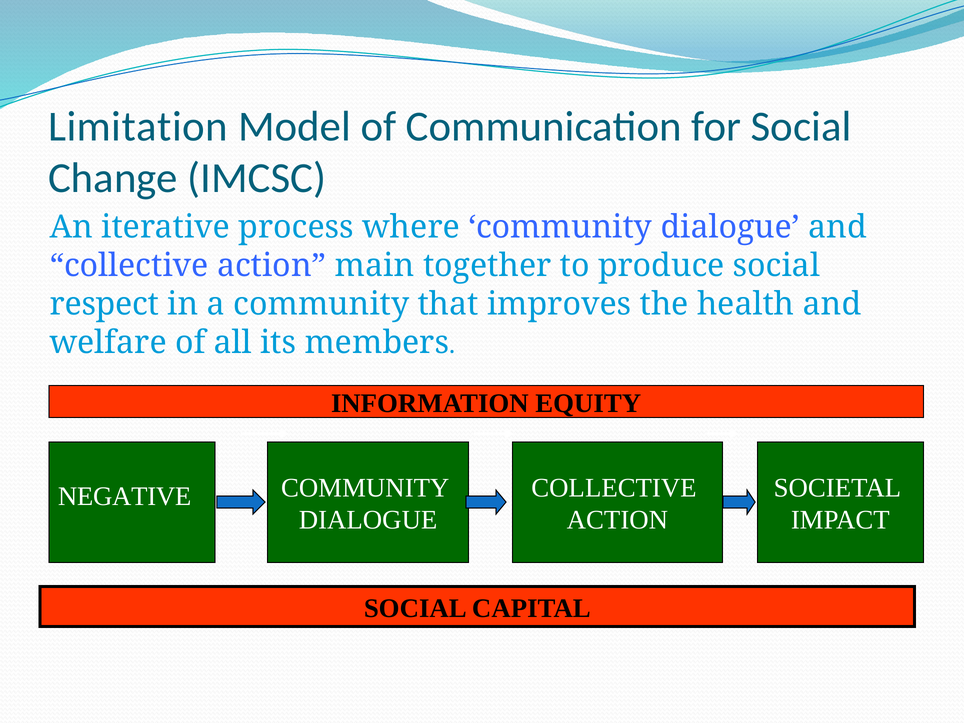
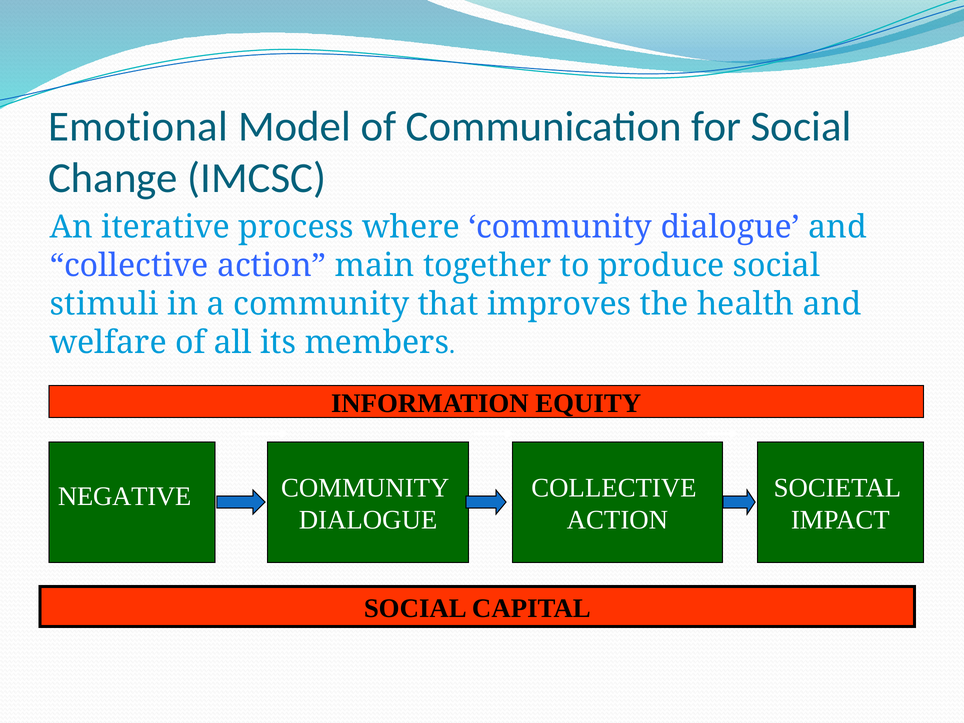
Limitation: Limitation -> Emotional (138, 127)
respect: respect -> stimuli (104, 304)
